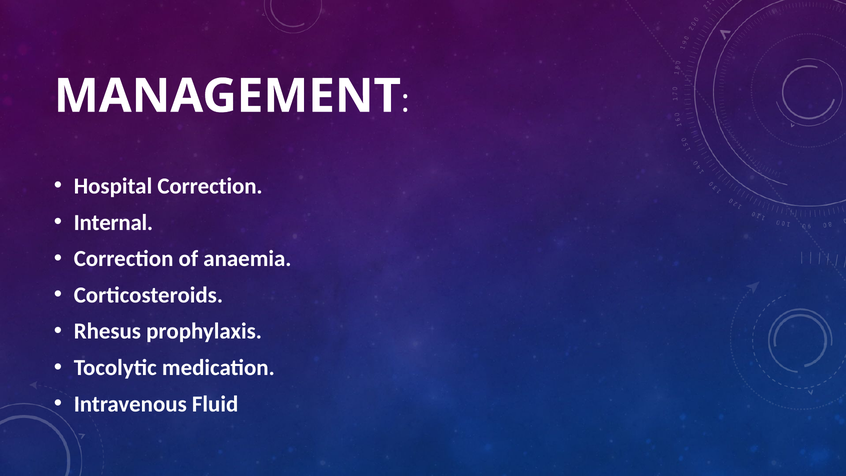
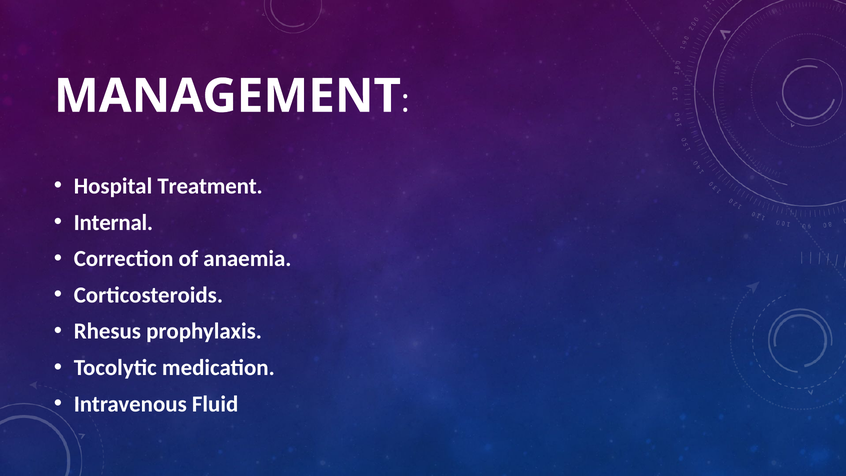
Hospital Correction: Correction -> Treatment (210, 186)
